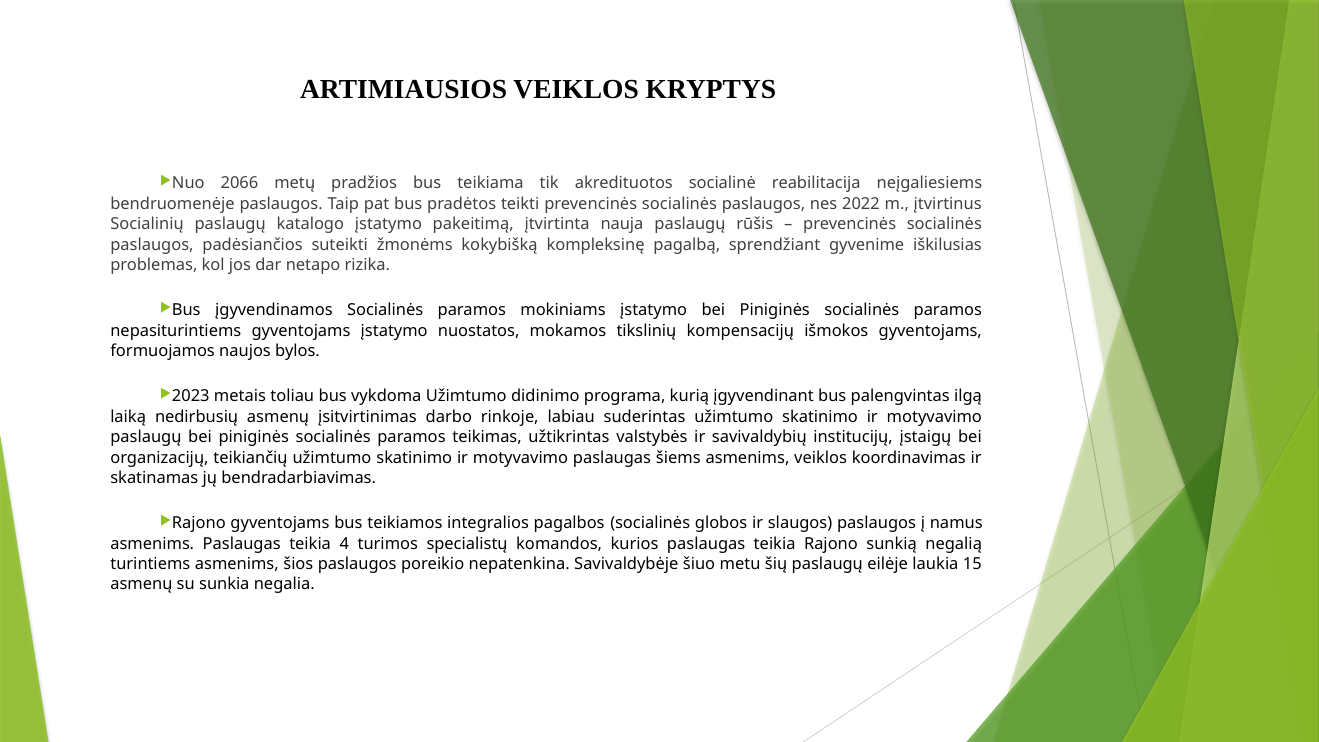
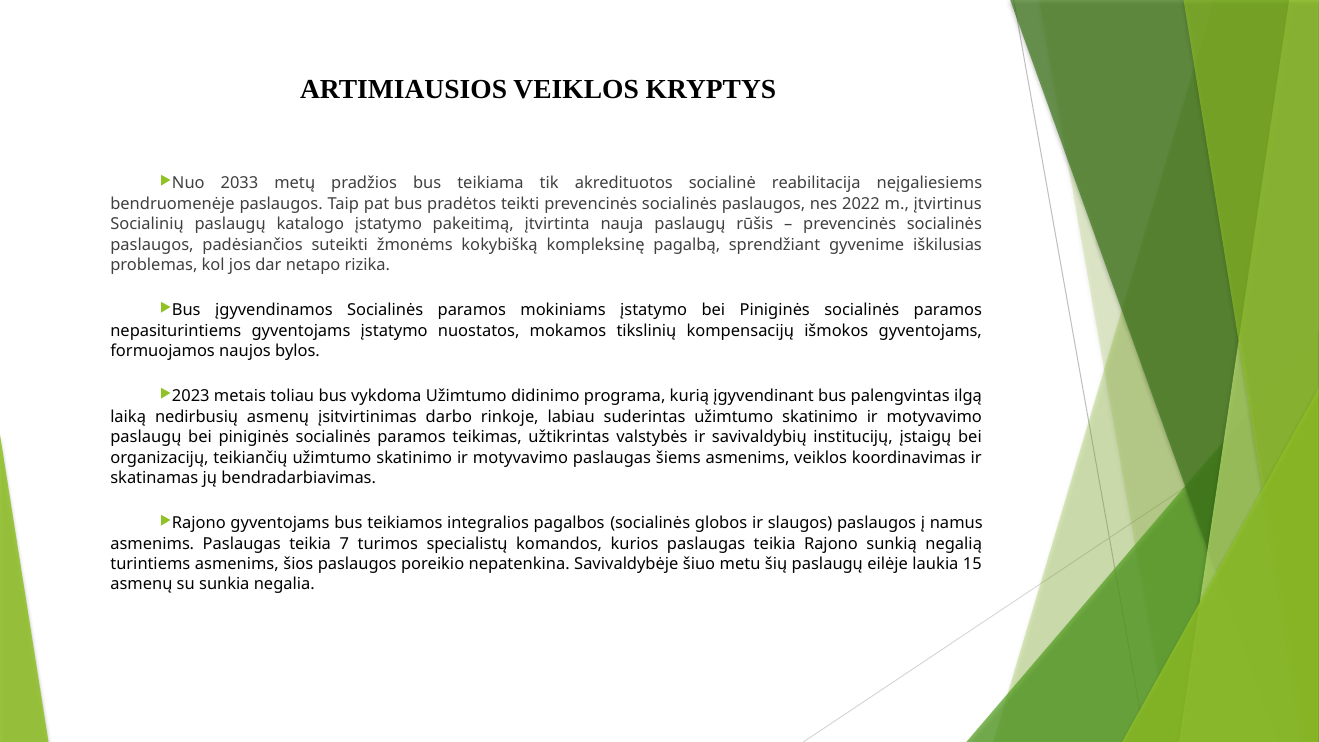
2066: 2066 -> 2033 (239, 183)
4: 4 -> 7 (344, 544)
